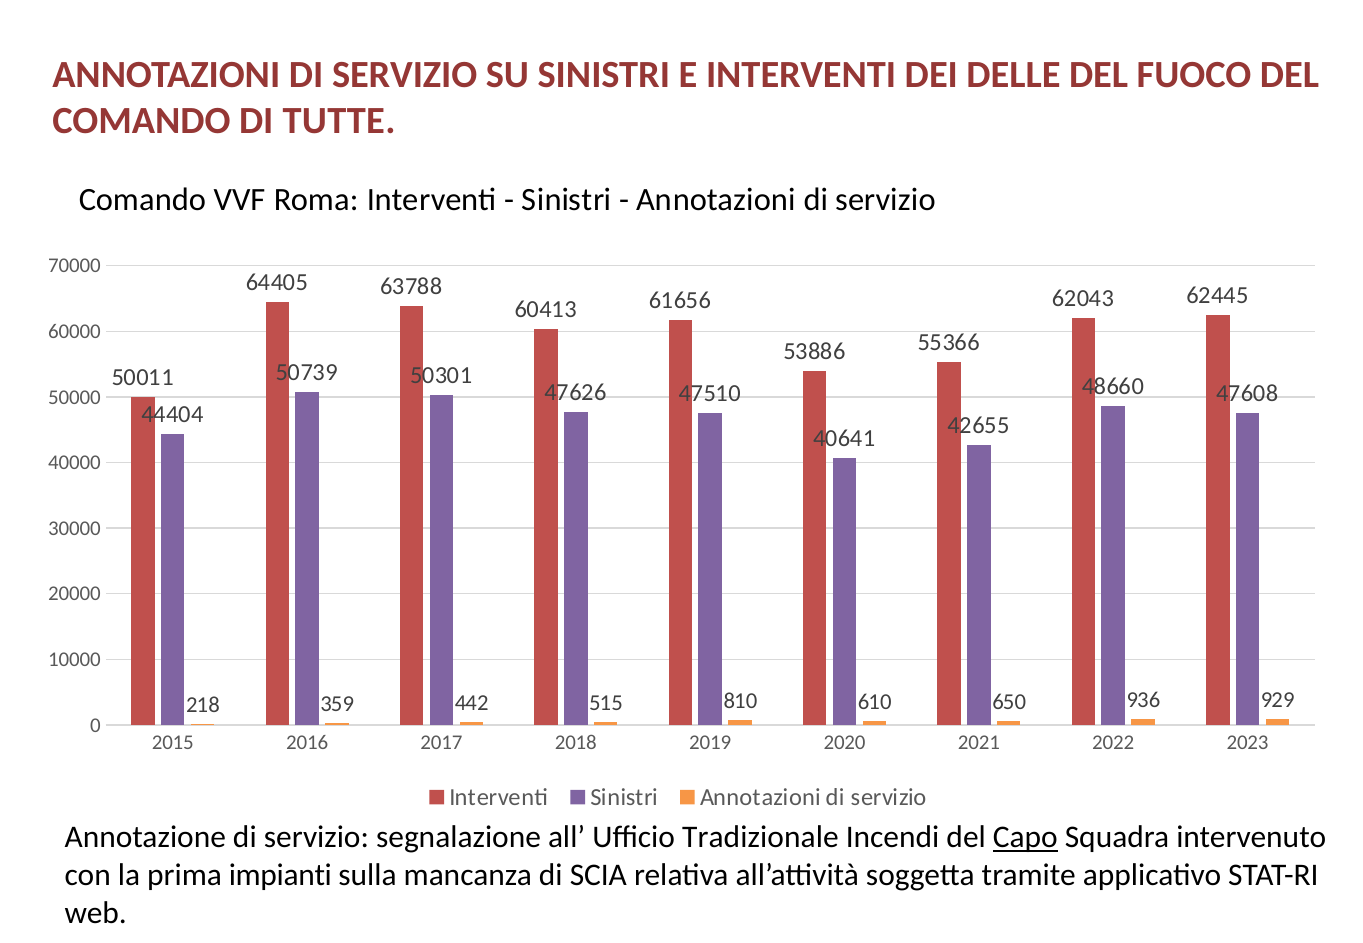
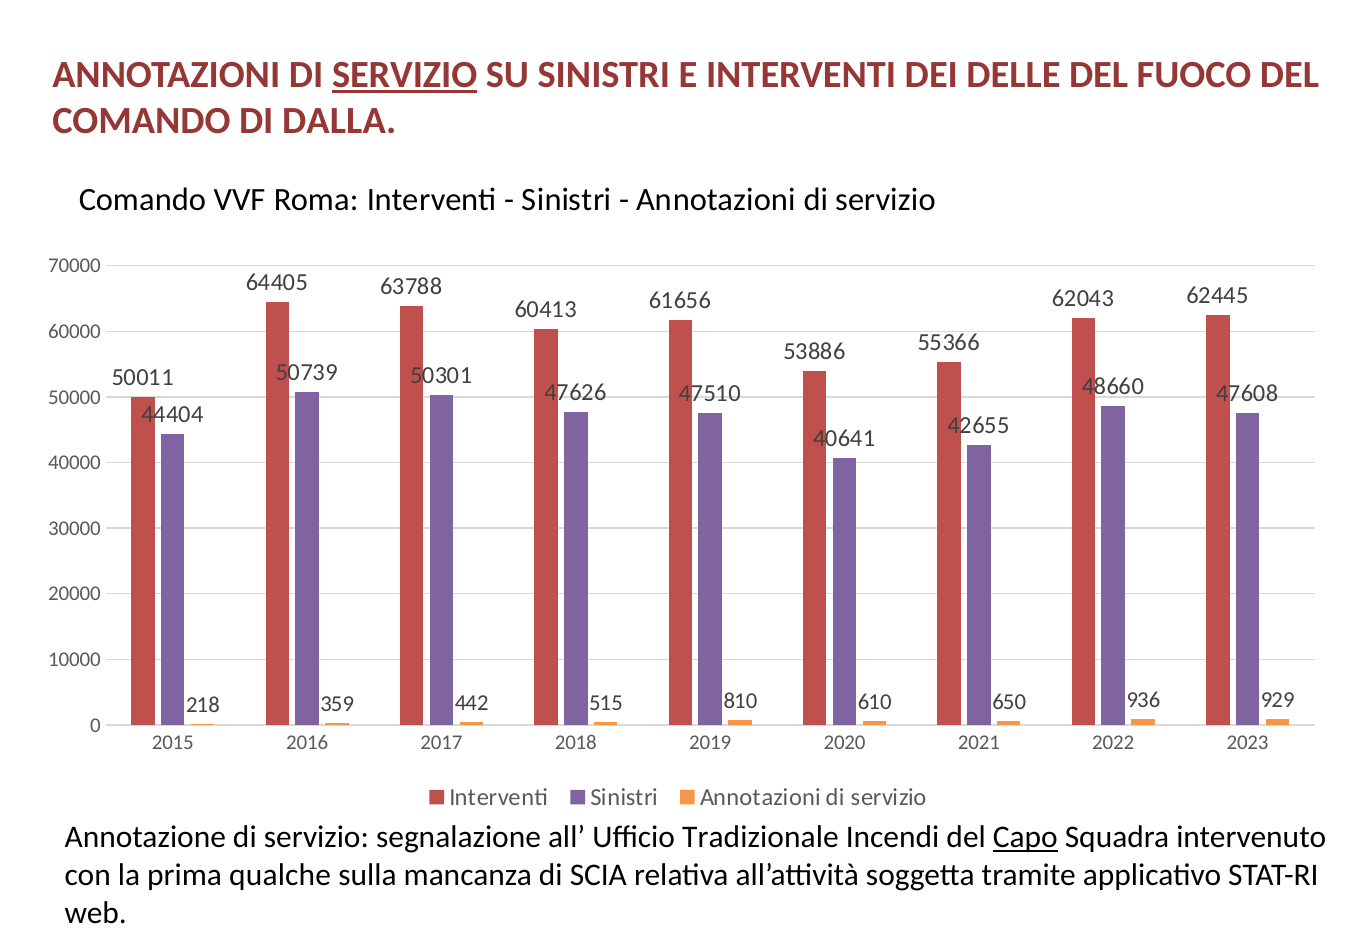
SERVIZIO underline: none -> present (405, 75)
TUTTE: TUTTE -> DALLA (339, 121)
impianti: impianti -> qualche (280, 876)
